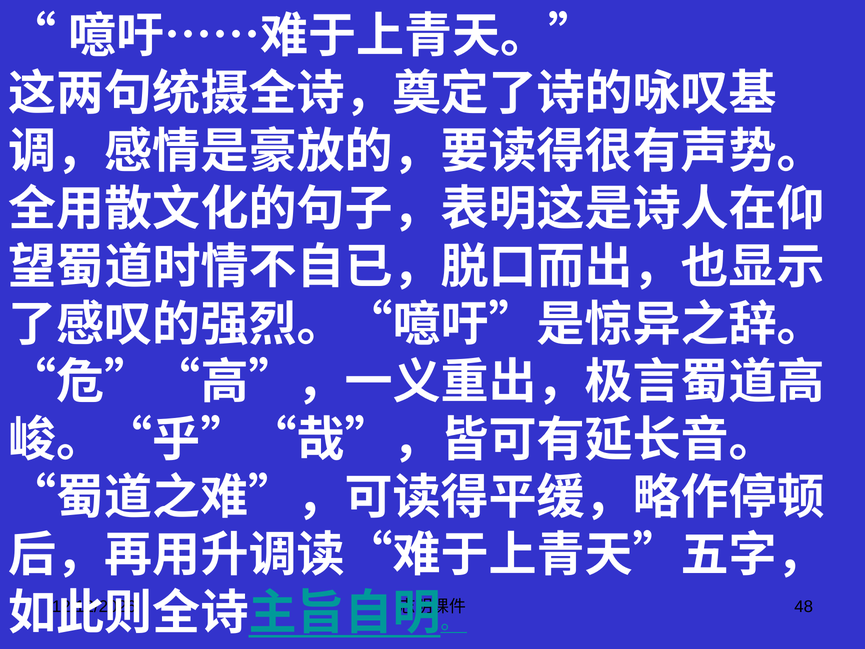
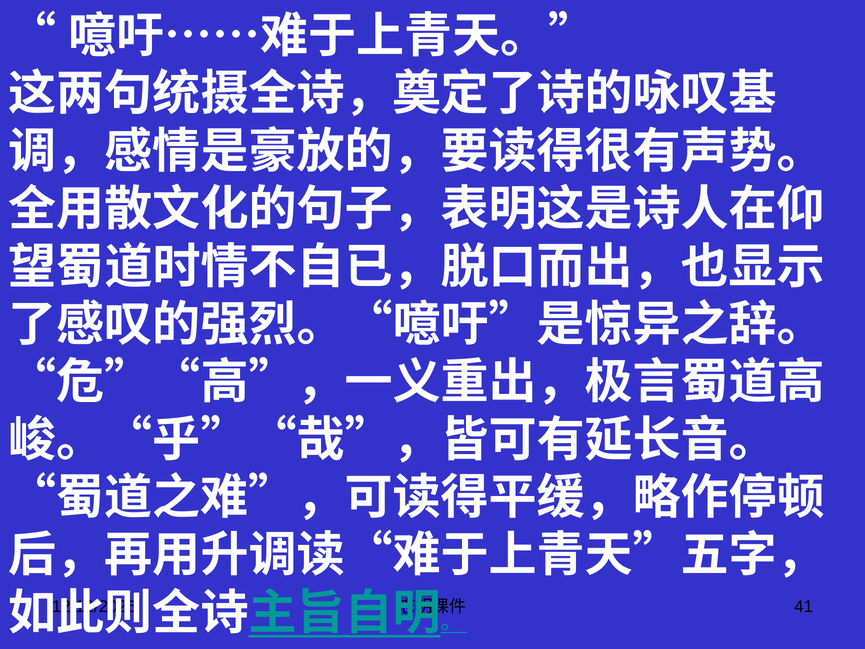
48: 48 -> 41 (804, 606)
